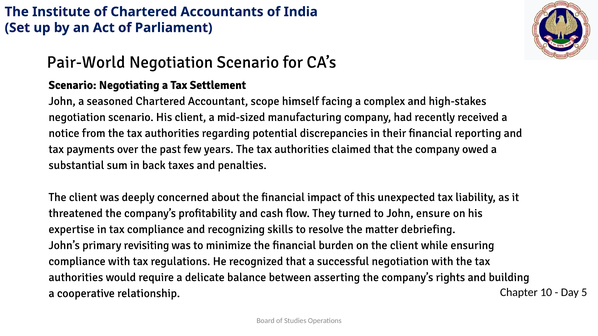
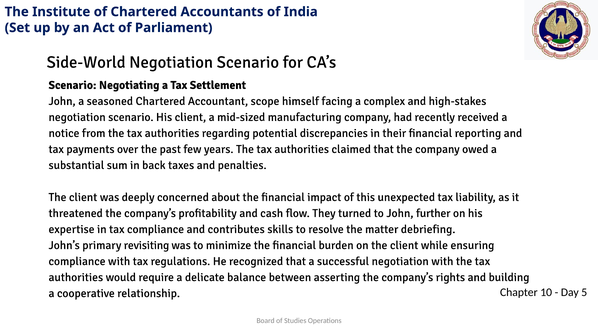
Pair-World: Pair-World -> Side-World (86, 62)
ensure: ensure -> further (433, 213)
recognizing: recognizing -> contributes (236, 229)
